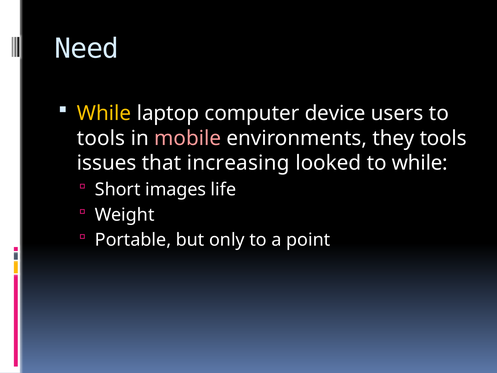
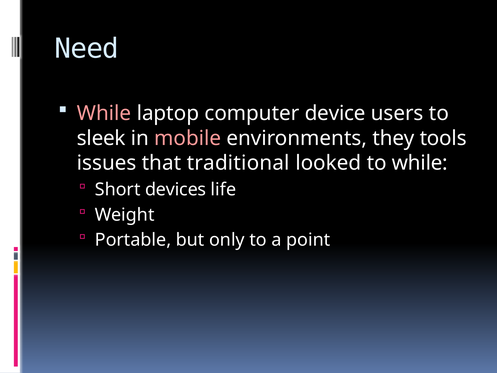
While colour: yellow -> pink (104, 113)
tools: tools -> sleek (101, 138)
increasing: increasing -> traditional (238, 163)
images: images -> devices (176, 190)
